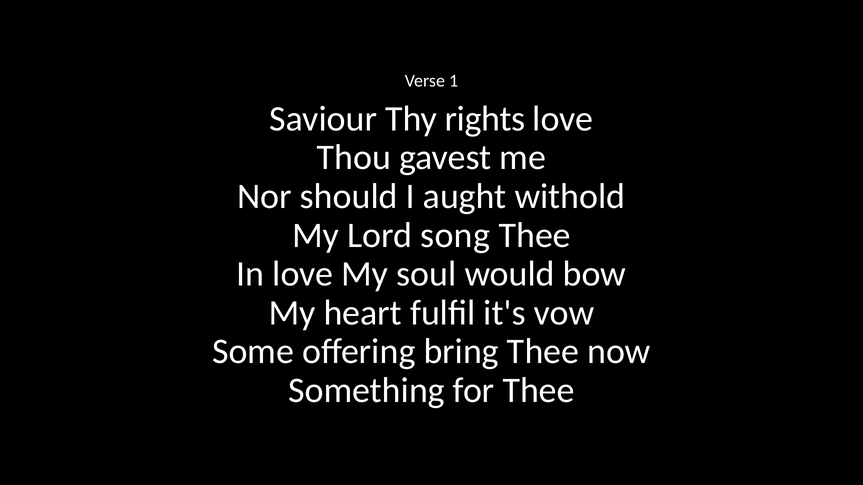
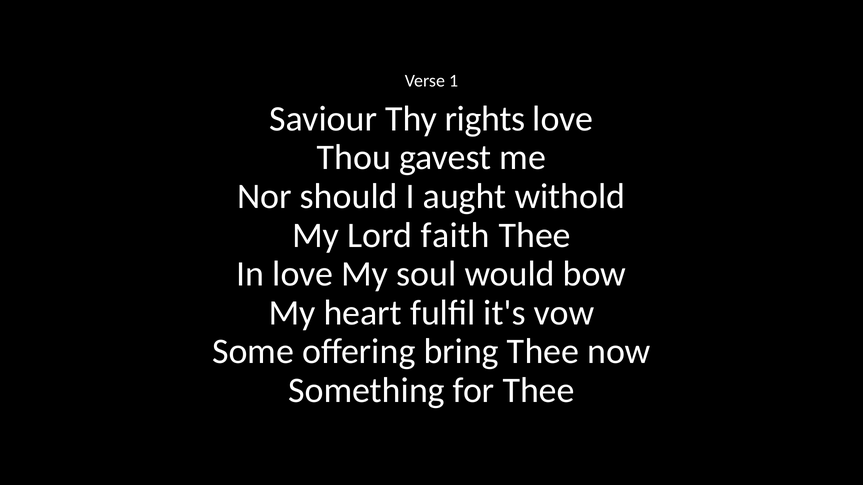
song: song -> faith (455, 235)
